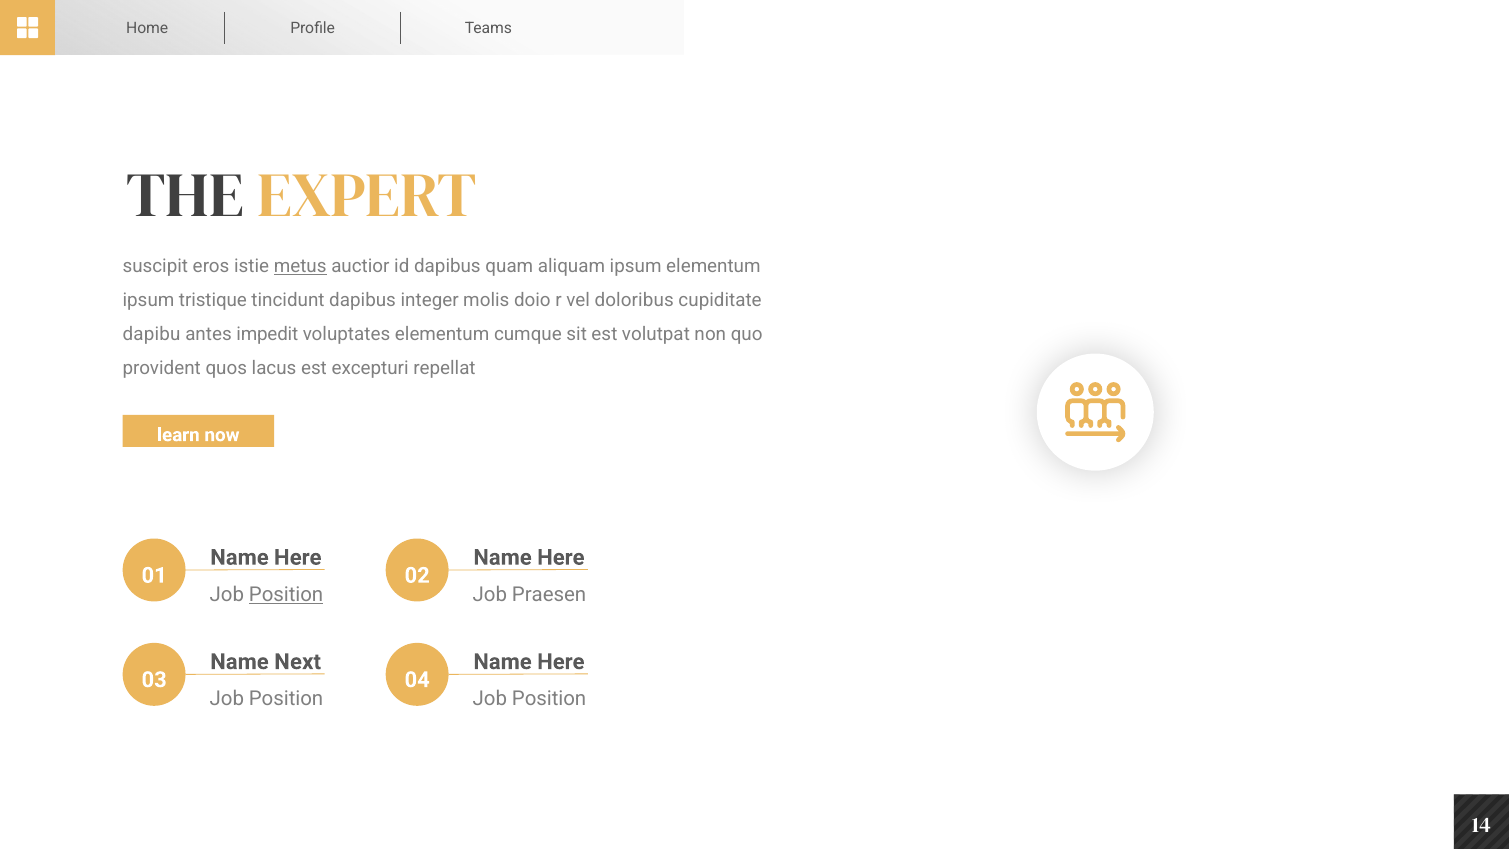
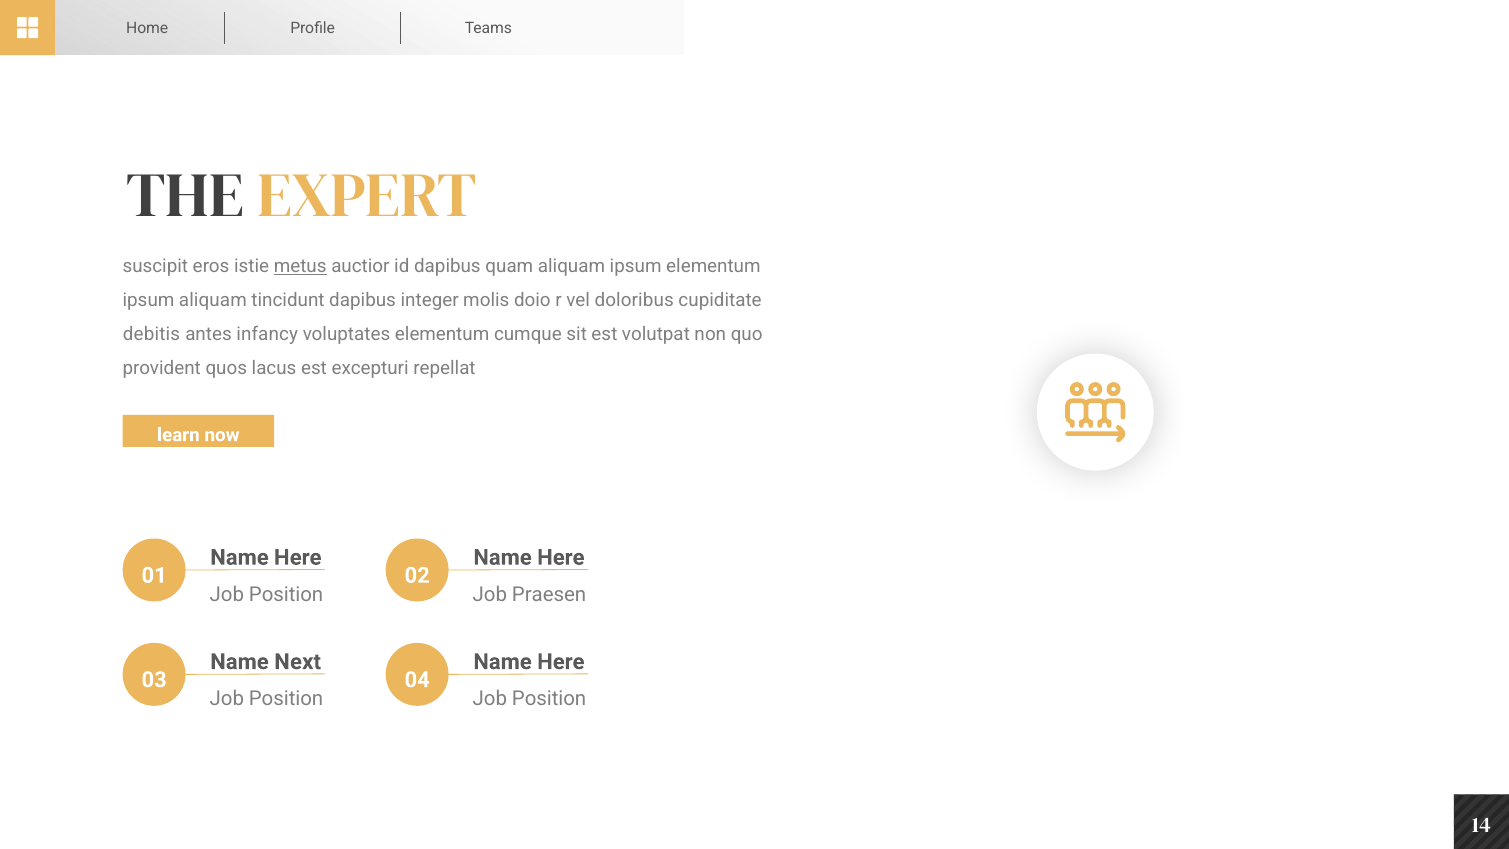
ipsum tristique: tristique -> aliquam (213, 301)
dapibu: dapibu -> debitis (152, 335)
impedit: impedit -> infancy (267, 335)
Position underline: present -> none (286, 594)
